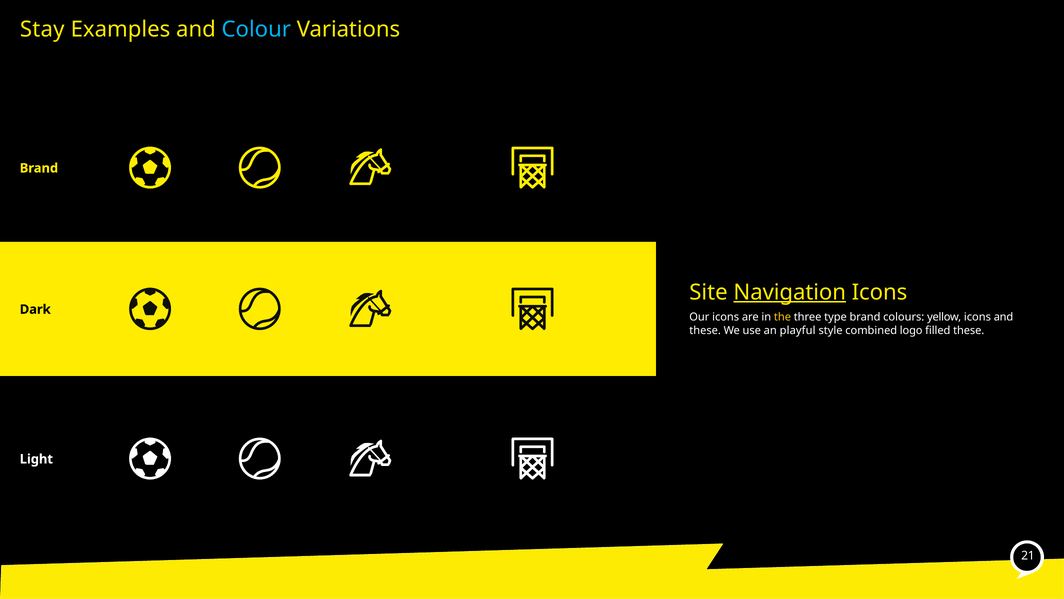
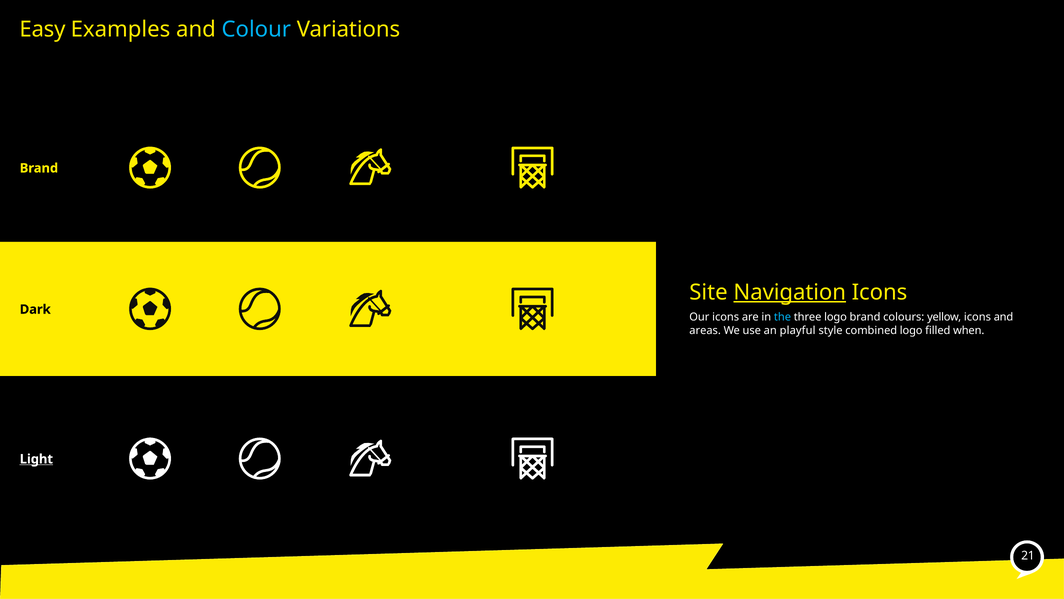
Stay: Stay -> Easy (42, 30)
the colour: yellow -> light blue (782, 317)
three type: type -> logo (836, 317)
these: these -> areas (705, 330)
filled these: these -> when (969, 330)
Light underline: none -> present (36, 459)
